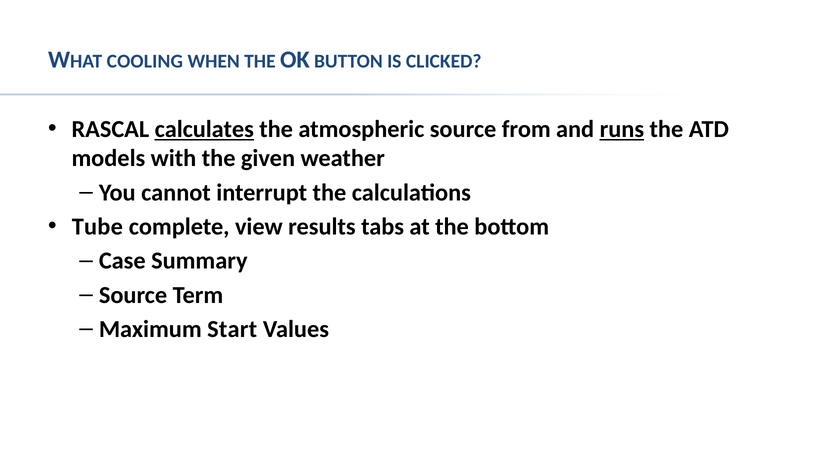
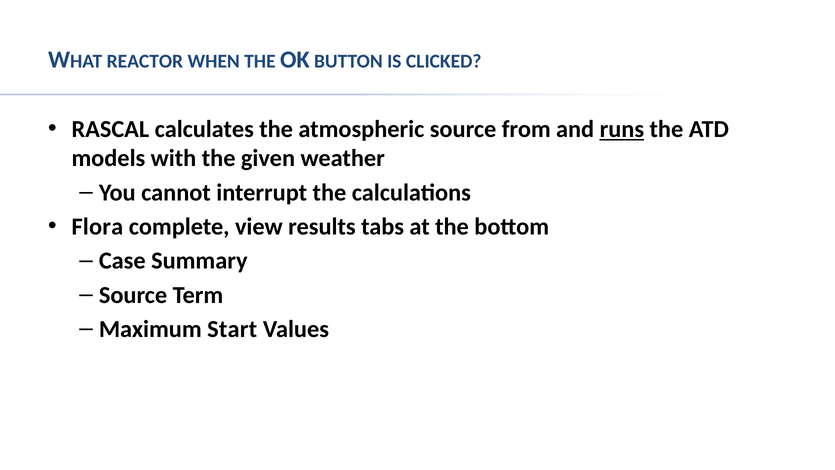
COOLING: COOLING -> REACTOR (145, 61)
calculates underline: present -> none (204, 129)
Tube: Tube -> Flora (97, 227)
